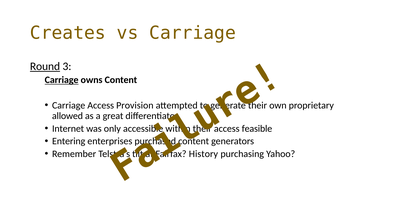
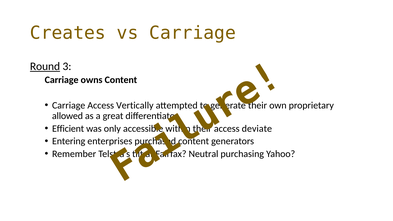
Carriage underline: present -> none (62, 80)
Provision: Provision -> Vertically (135, 105)
Internet: Internet -> Efficient (68, 129)
feasible: feasible -> deviate (257, 129)
History: History -> Neutral (204, 154)
